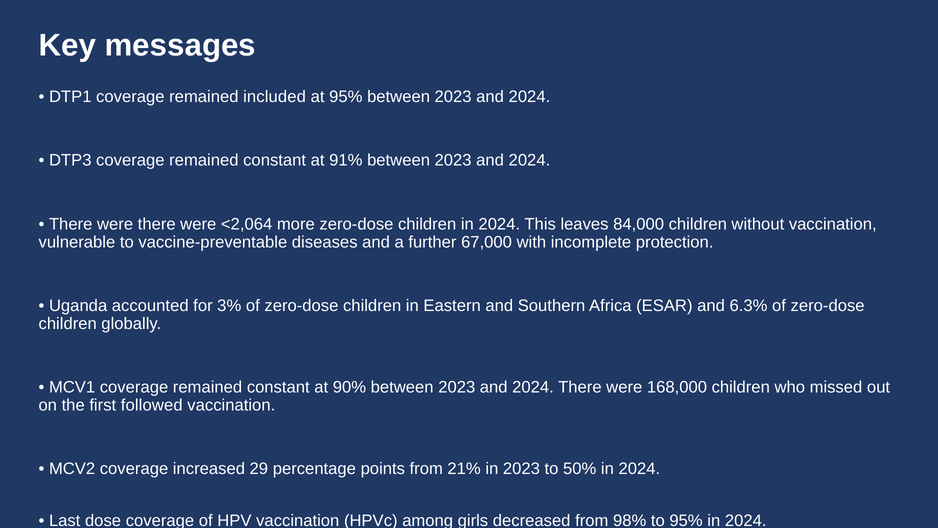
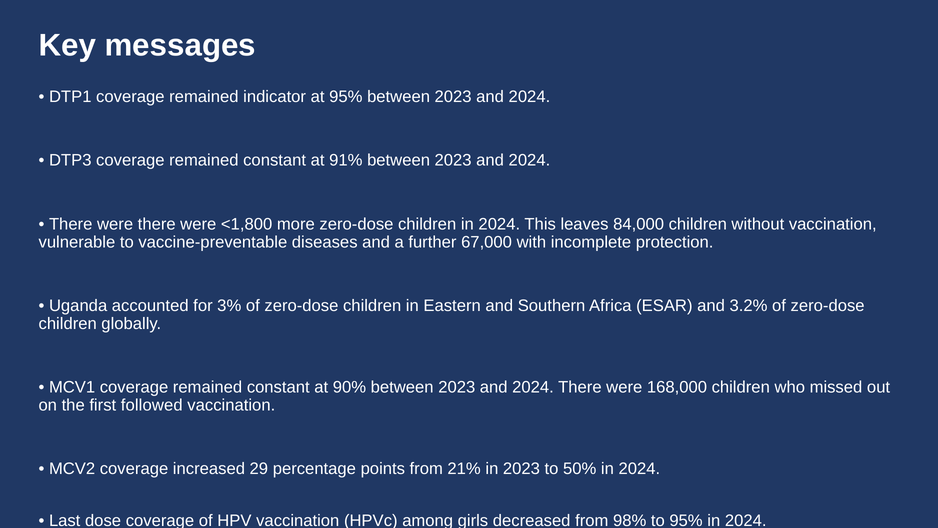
included: included -> indicator (275, 97)
<2,064: <2,064 -> <1,800 (247, 224)
6.3%: 6.3% -> 3.2% (748, 305)
